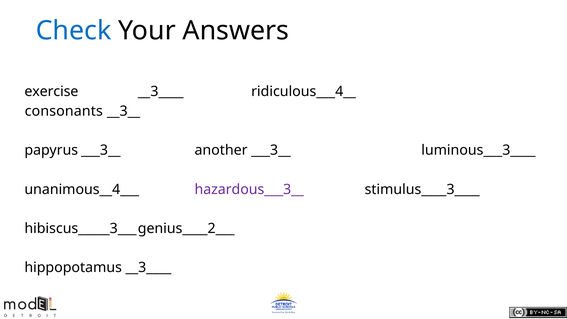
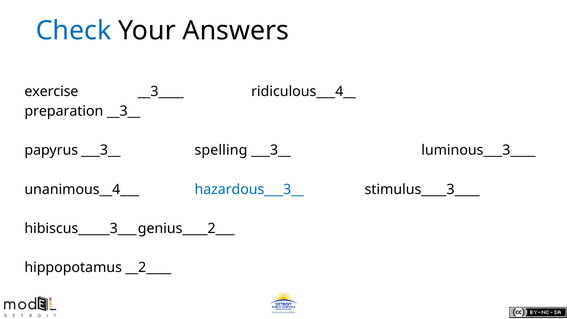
consonants: consonants -> preparation (64, 111)
another: another -> spelling (221, 150)
hazardous___3__ colour: purple -> blue (249, 189)
hippopotamus __3____: __3____ -> __2____ (148, 268)
